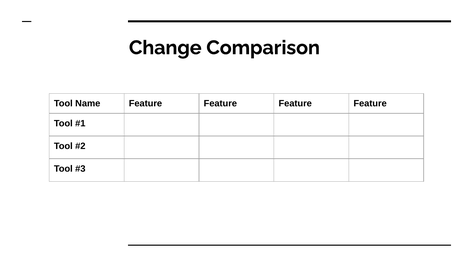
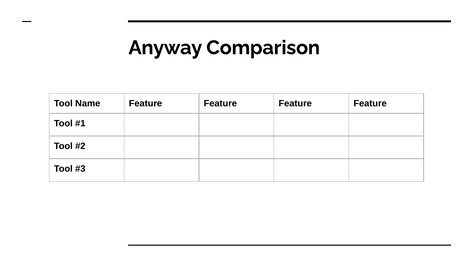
Change: Change -> Anyway (165, 48)
